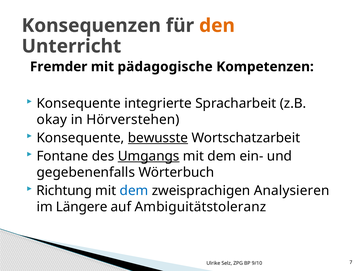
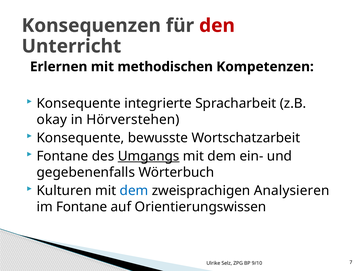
den colour: orange -> red (217, 26)
Fremder: Fremder -> Erlernen (59, 67)
pädagogische: pädagogische -> methodischen (165, 67)
bewusste underline: present -> none (158, 138)
Richtung: Richtung -> Kulturen (64, 190)
im Längere: Längere -> Fontane (82, 207)
Ambiguitätstoleranz: Ambiguitätstoleranz -> Orientierungswissen (201, 207)
